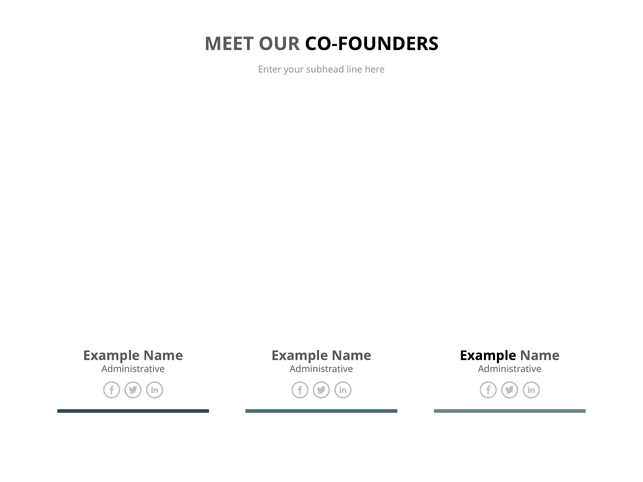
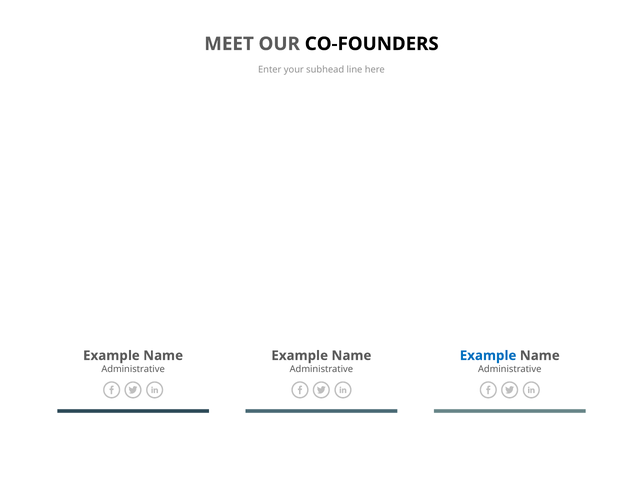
Example colour: black -> blue (488, 356)
